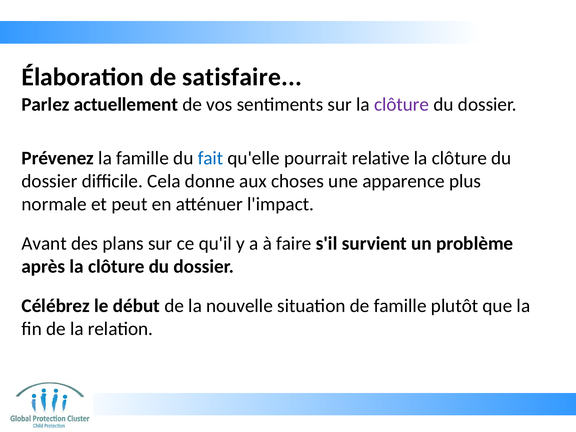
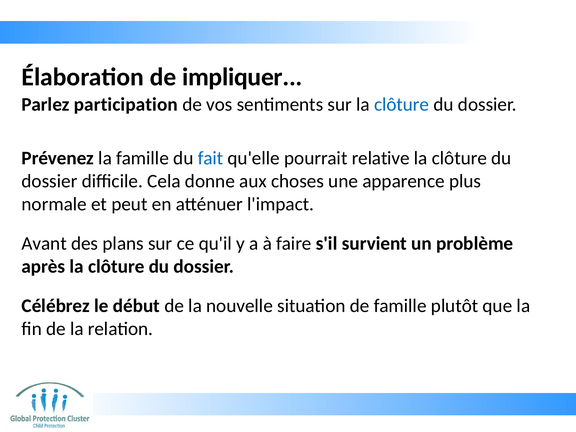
satisfaire: satisfaire -> impliquer (242, 77)
actuellement: actuellement -> participation (126, 104)
clôture colour: purple -> blue (402, 104)
